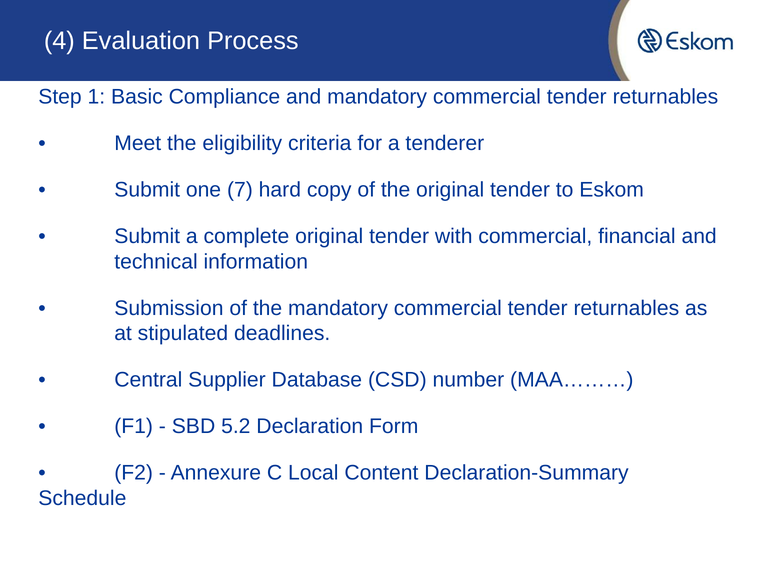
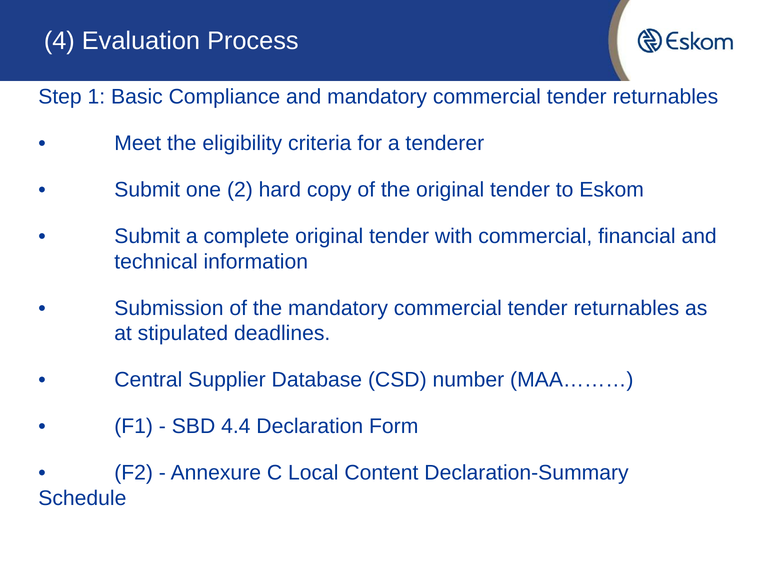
7: 7 -> 2 (240, 190)
5.2: 5.2 -> 4.4 (236, 426)
